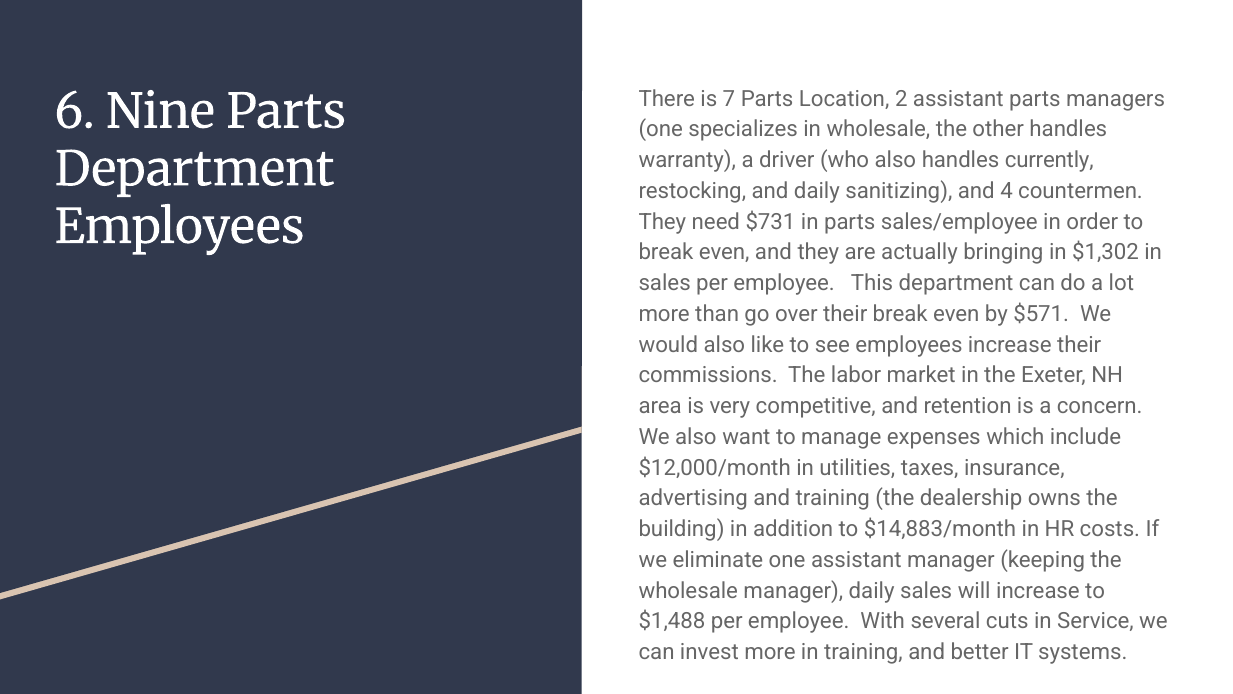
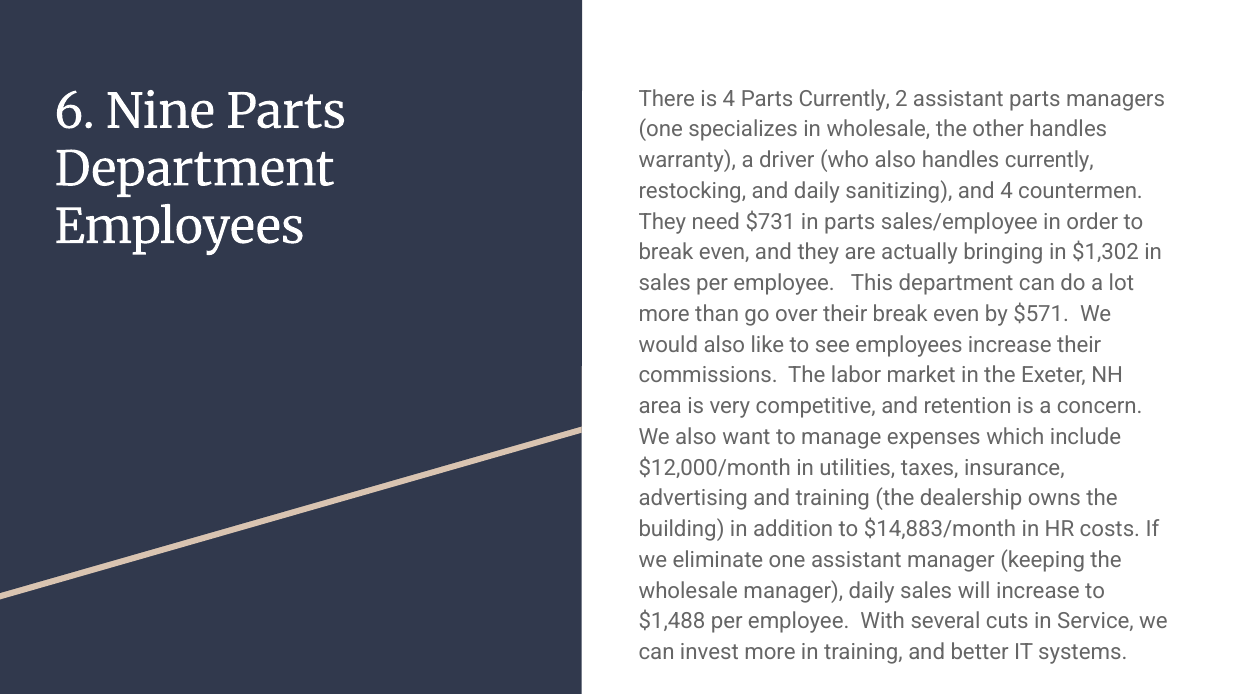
is 7: 7 -> 4 (729, 99)
Parts Location: Location -> Currently (844, 99)
